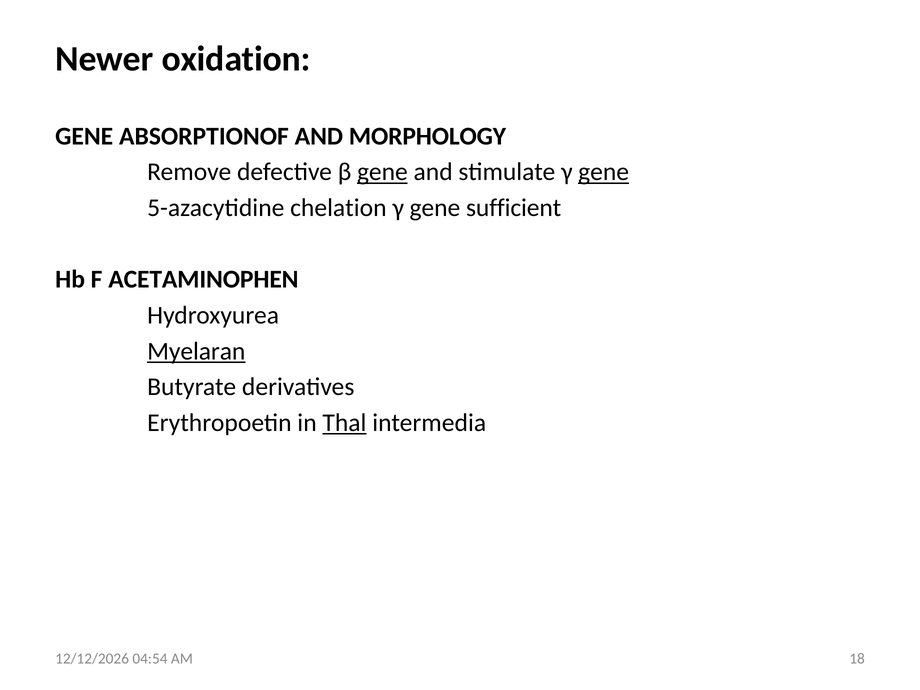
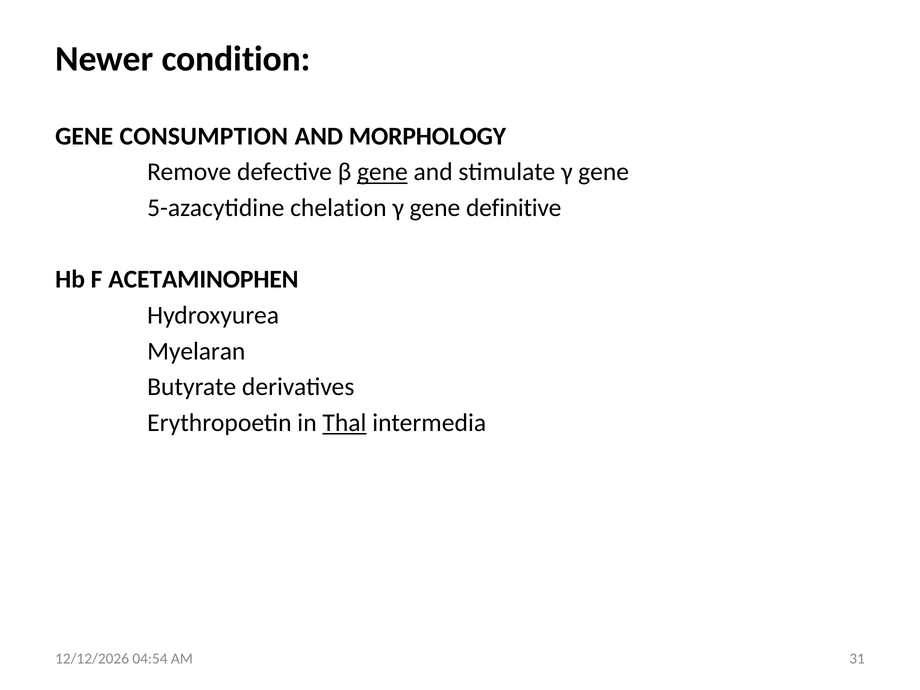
oxidation: oxidation -> condition (236, 59)
ABSORPTIONOF: ABSORPTIONOF -> CONSUMPTION (204, 136)
gene underline: present -> none (604, 172)
sufficient: sufficient -> definitive (514, 208)
Myelaran underline: present -> none (196, 351)
18: 18 -> 31 (857, 659)
